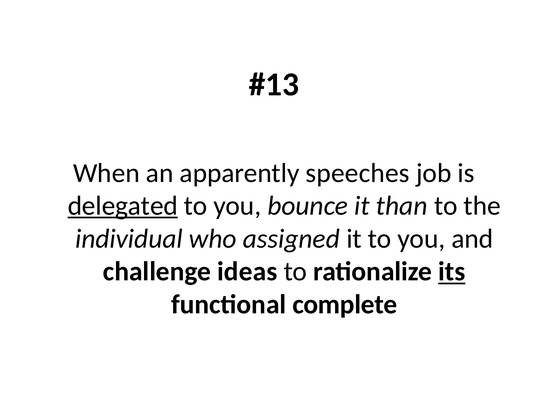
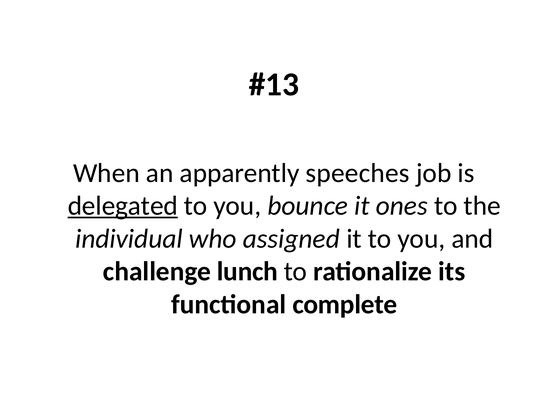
than: than -> ones (402, 206)
ideas: ideas -> lunch (247, 272)
its underline: present -> none (452, 272)
